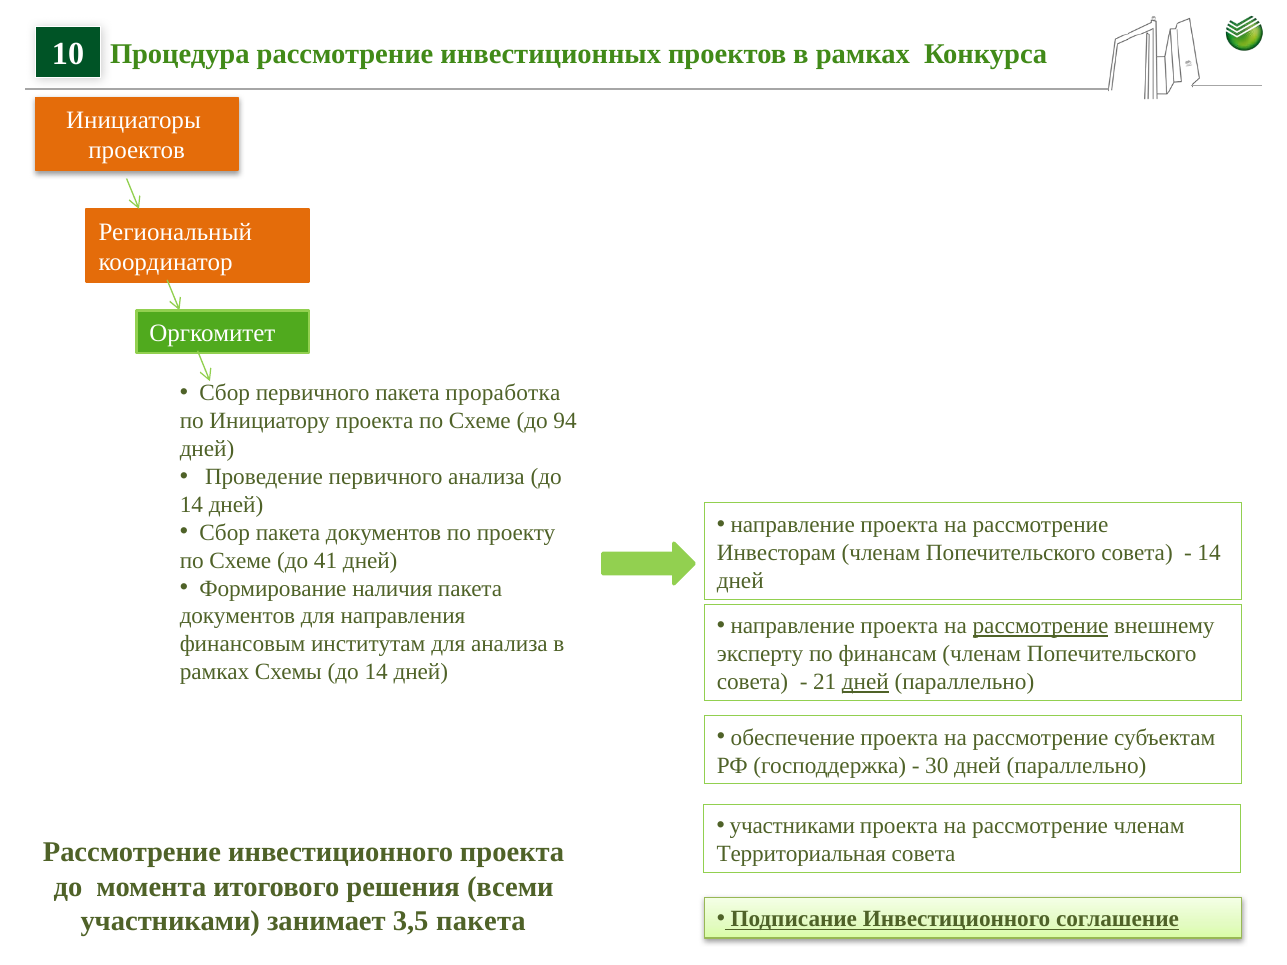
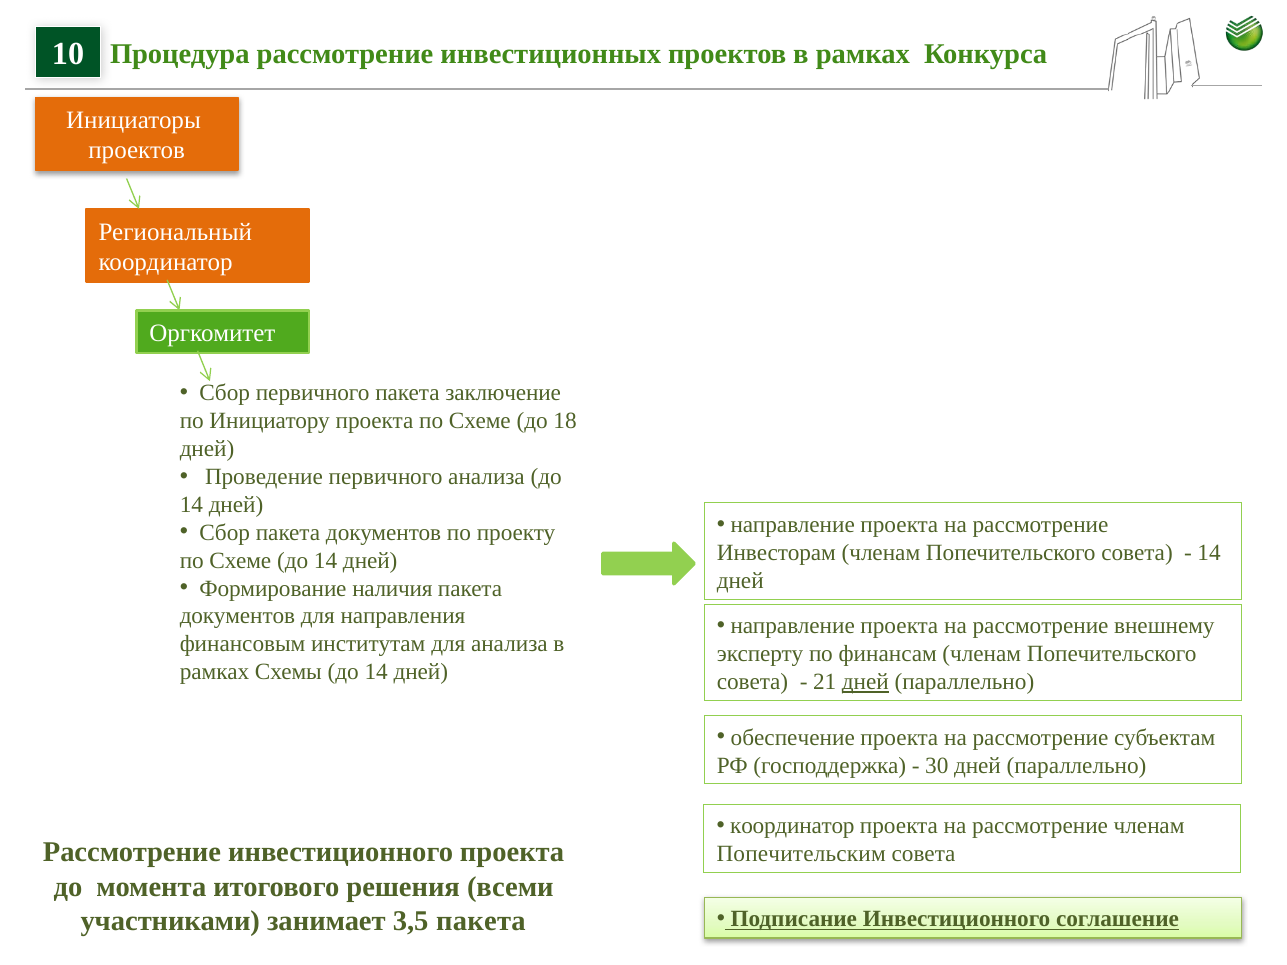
проработка: проработка -> заключение (503, 393)
94: 94 -> 18 (565, 421)
Схеме до 41: 41 -> 14 (326, 561)
рассмотрение underline: present -> none (1041, 626)
участниками: участниками -> координатор (792, 826)
Территориальная: Территориальная -> Попечительским (801, 854)
